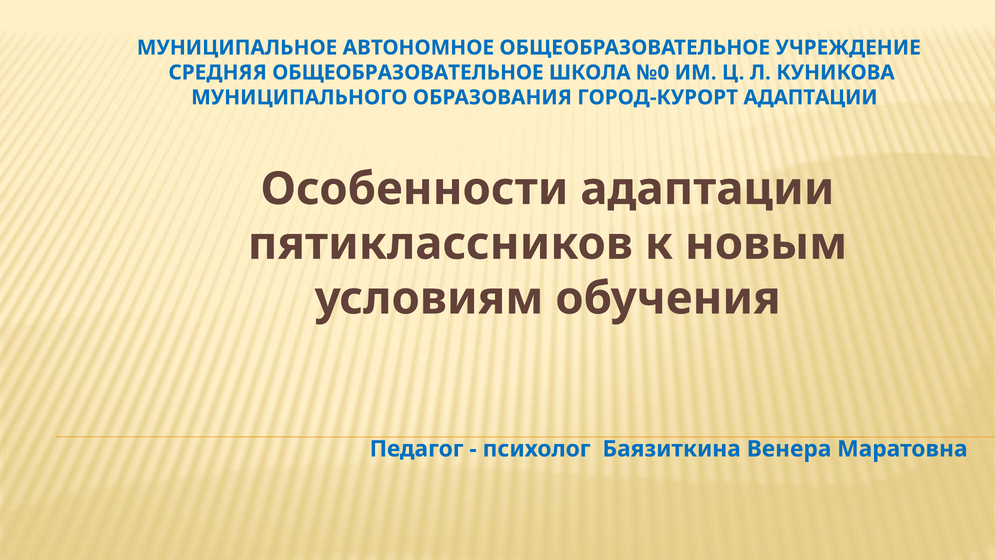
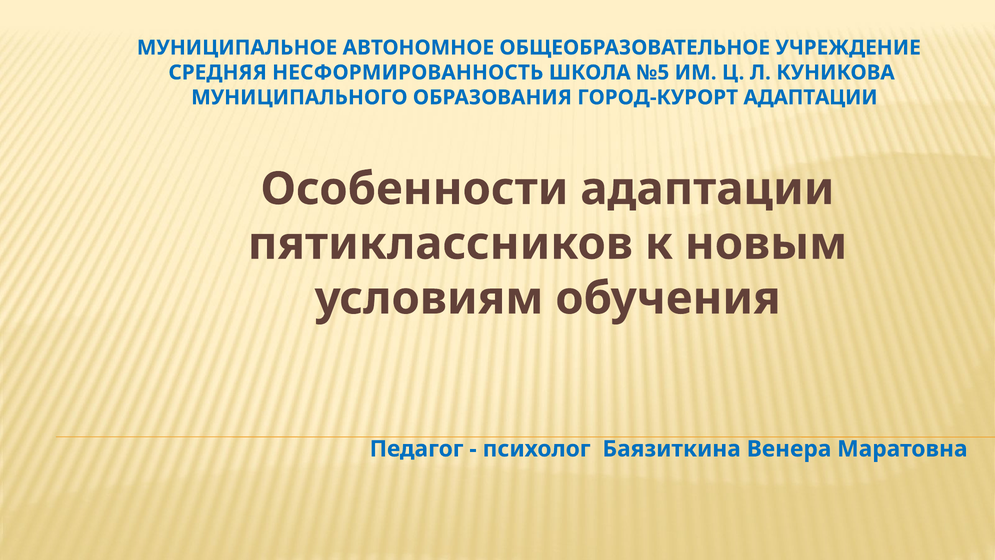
СРЕДНЯЯ ОБЩЕОБРАЗОВАТЕЛЬНОЕ: ОБЩЕОБРАЗОВАТЕЛЬНОЕ -> НЕСФОРМИРОВАННОСТЬ (408, 73)
№0: №0 -> №5 (653, 73)
